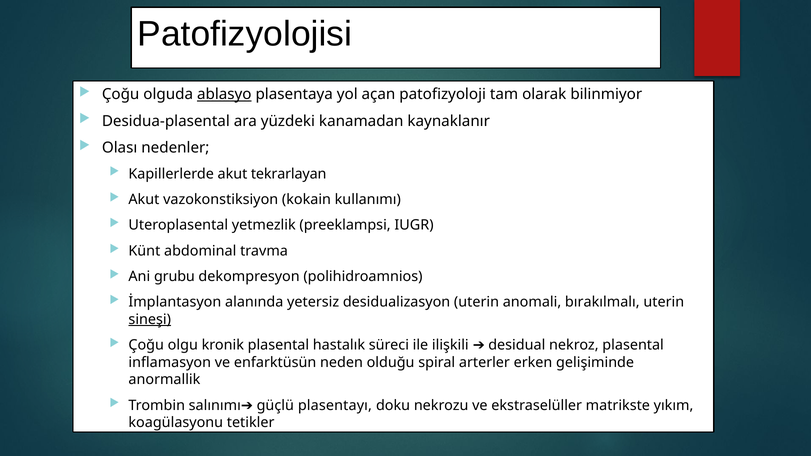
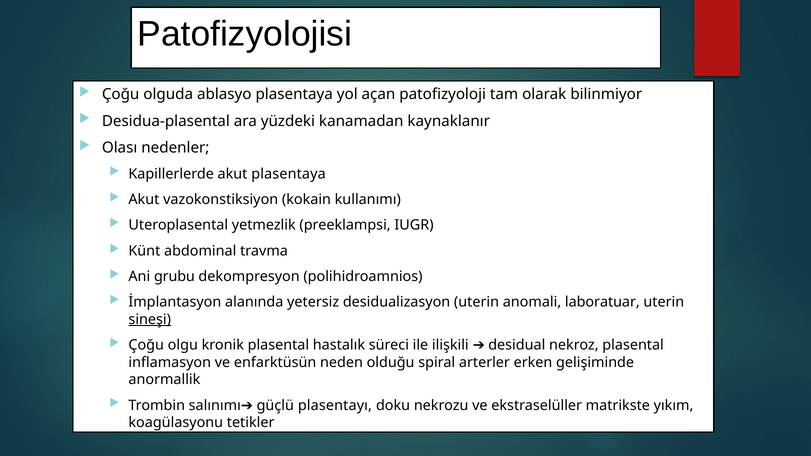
ablasyo underline: present -> none (224, 94)
akut tekrarlayan: tekrarlayan -> plasentaya (289, 174)
bırakılmalı: bırakılmalı -> laboratuar (602, 302)
